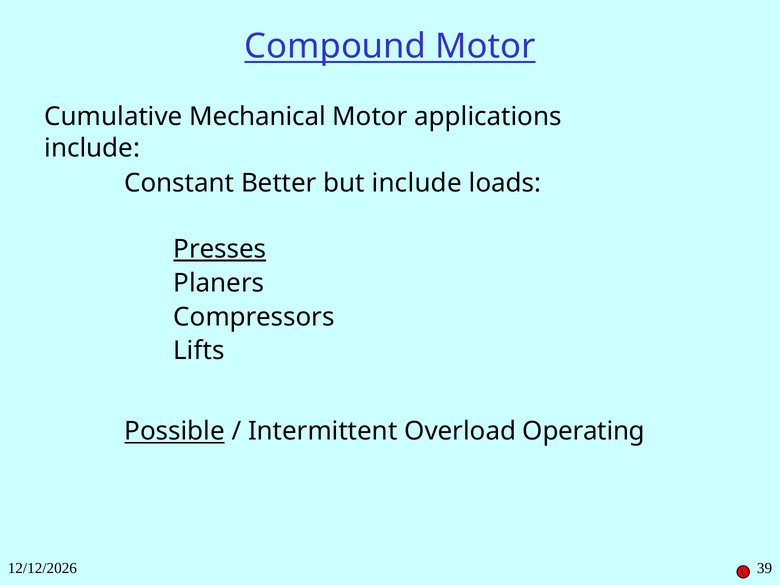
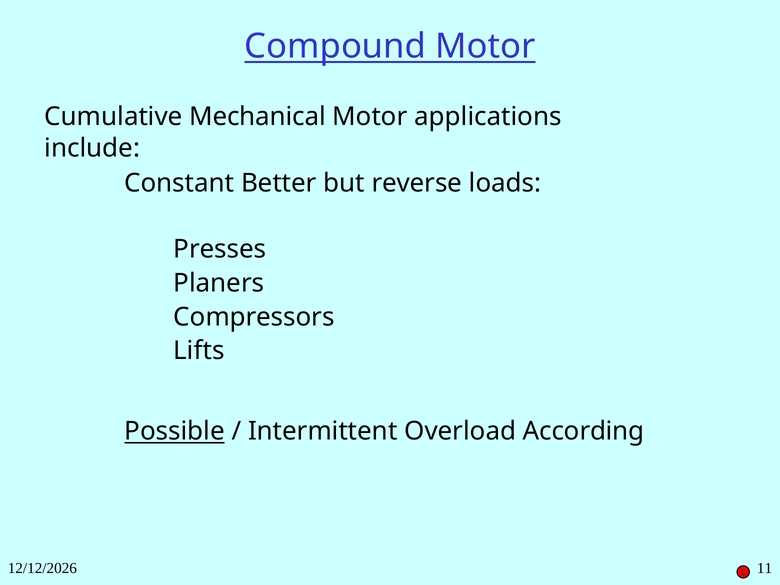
but include: include -> reverse (417, 183)
Presses underline: present -> none (220, 249)
Operating: Operating -> According (584, 431)
39: 39 -> 11 (765, 568)
